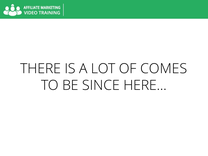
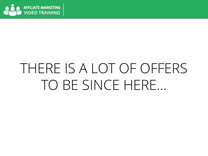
COMES: COMES -> OFFERS (164, 69)
